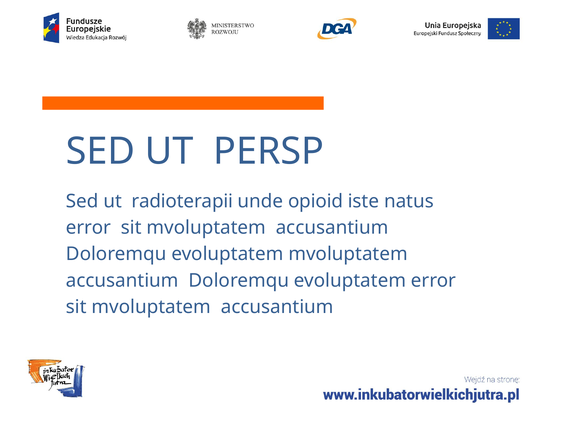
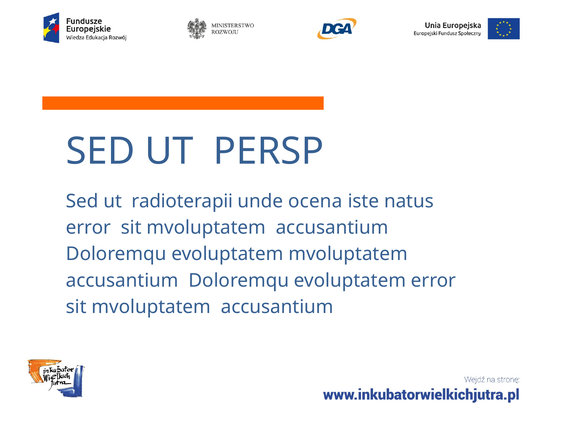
opioid: opioid -> ocena (315, 201)
